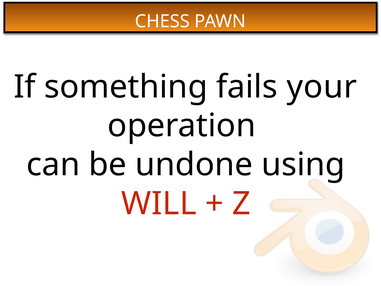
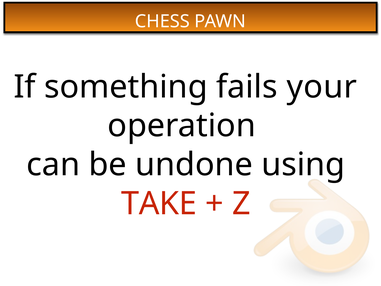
WILL: WILL -> TAKE (159, 203)
